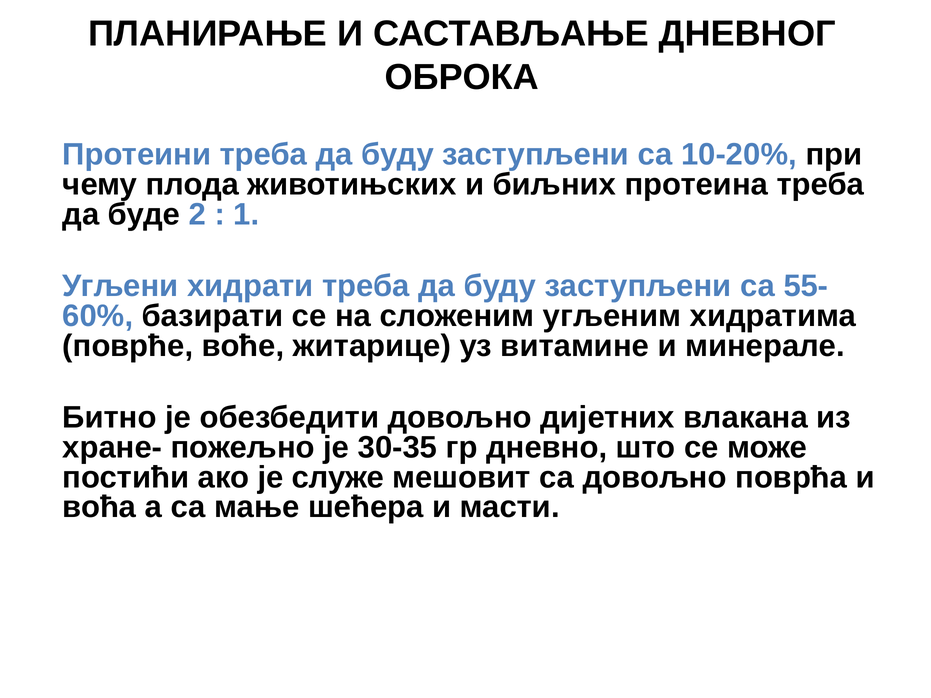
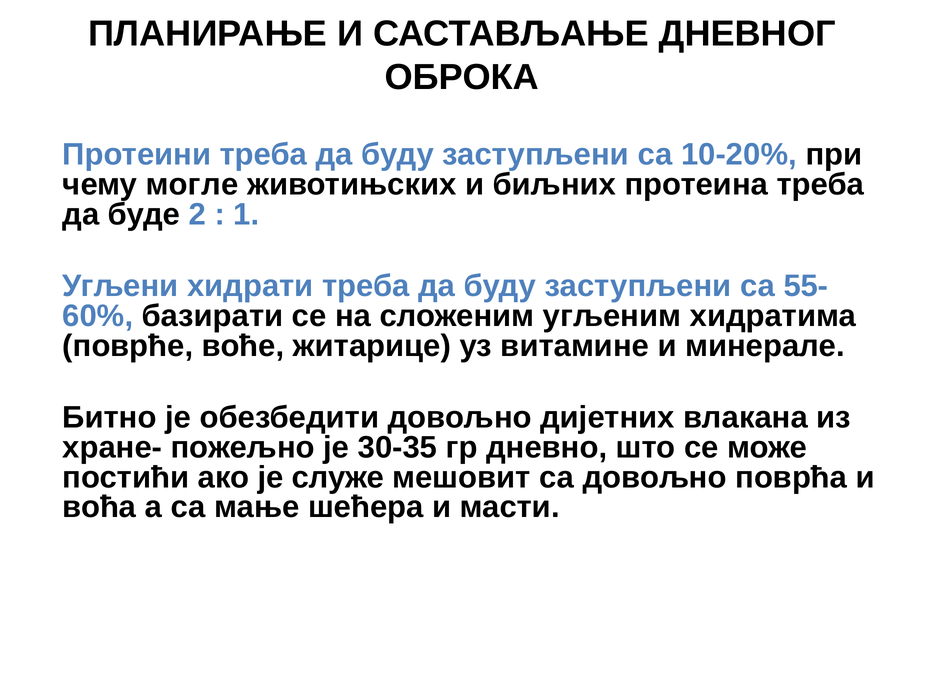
плода: плода -> могле (192, 185)
